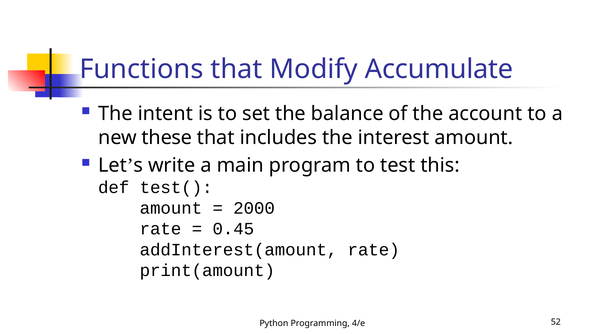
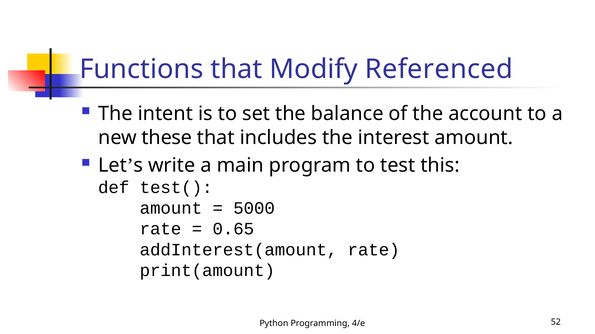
Accumulate: Accumulate -> Referenced (439, 69)
2000: 2000 -> 5000 (254, 209)
0.45: 0.45 -> 0.65 (233, 229)
